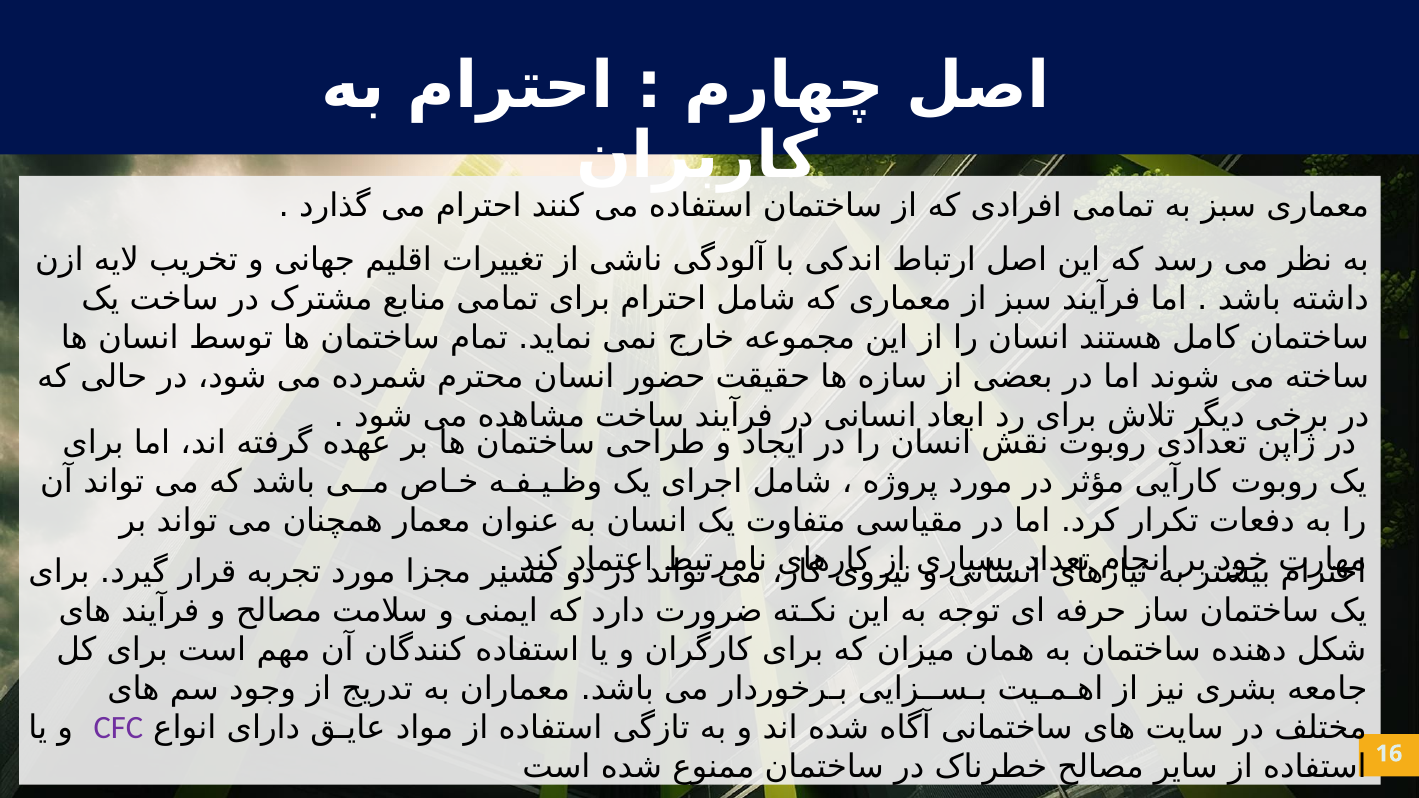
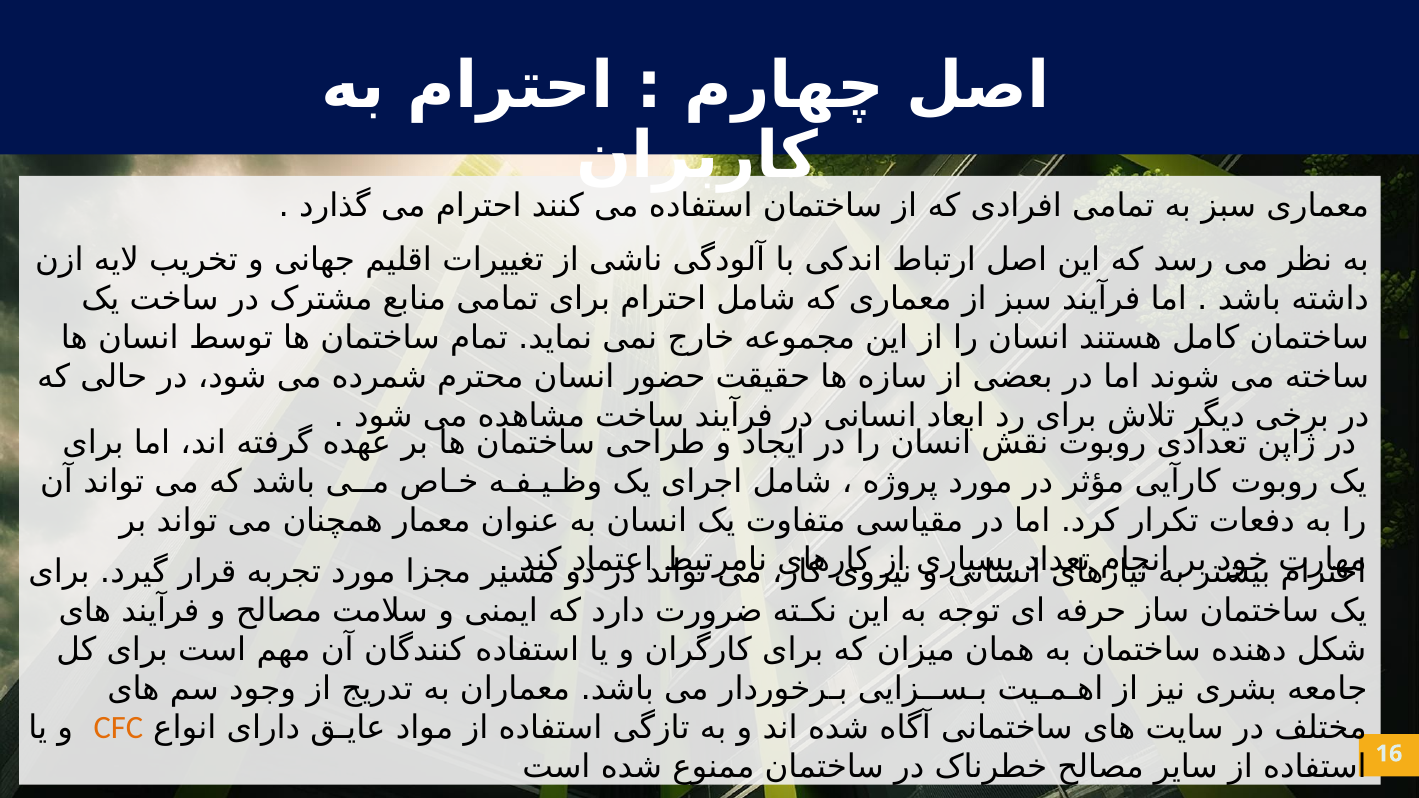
CFC colour: purple -> orange (118, 728)
